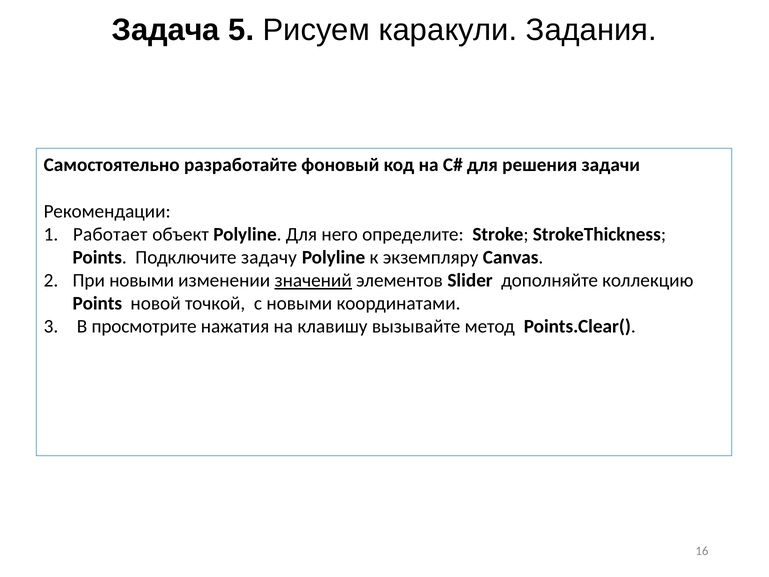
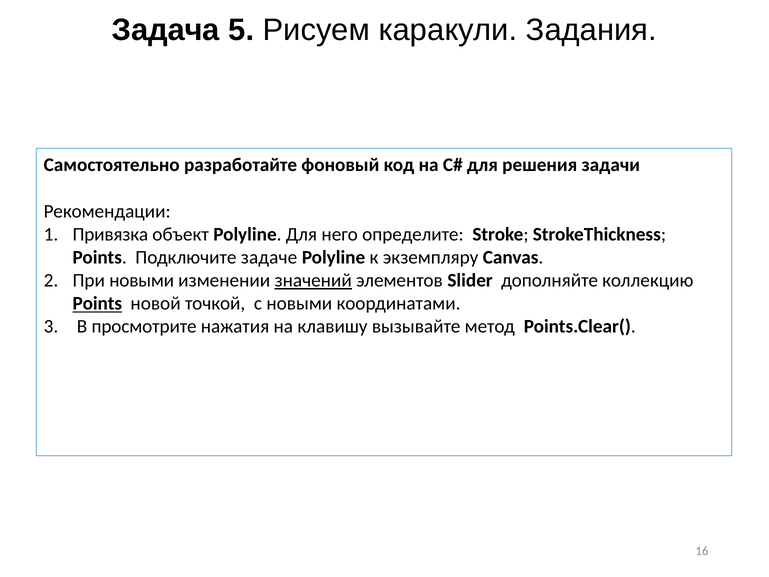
Работает: Работает -> Привязка (110, 234)
задачу: задачу -> задаче (269, 257)
Points underline: none -> present (97, 303)
